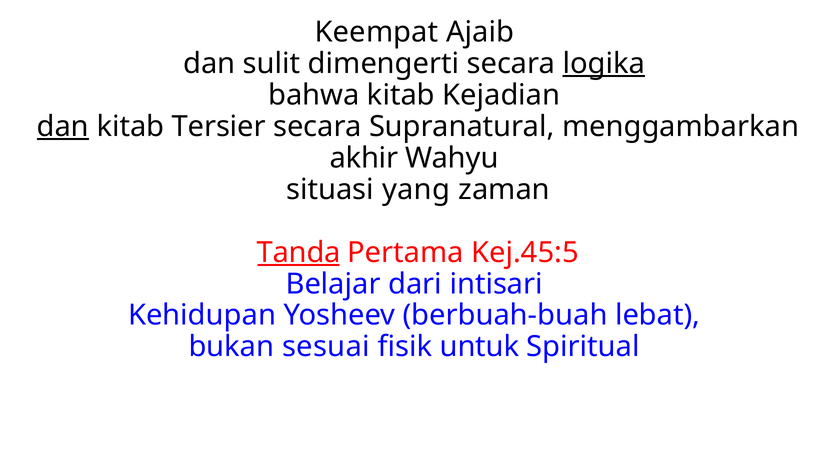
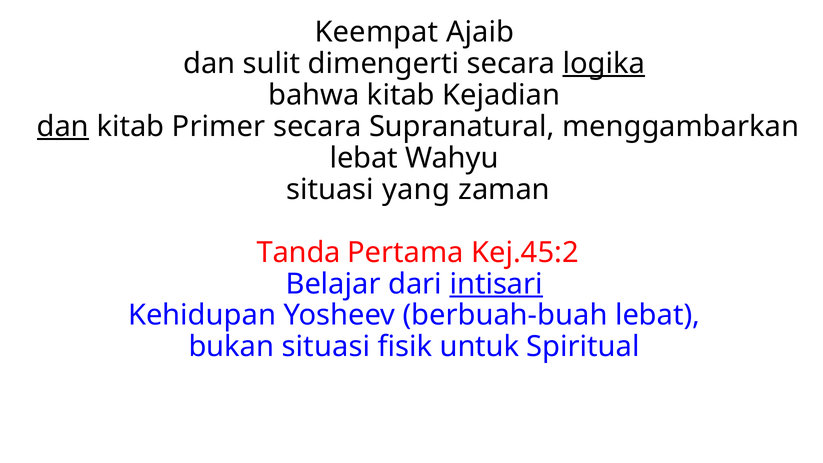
Tersier: Tersier -> Primer (219, 126)
akhir: akhir -> lebat (364, 158)
Tanda underline: present -> none (299, 252)
Kej.45:5: Kej.45:5 -> Kej.45:2 (525, 252)
intisari underline: none -> present (496, 284)
bukan sesuai: sesuai -> situasi (326, 347)
